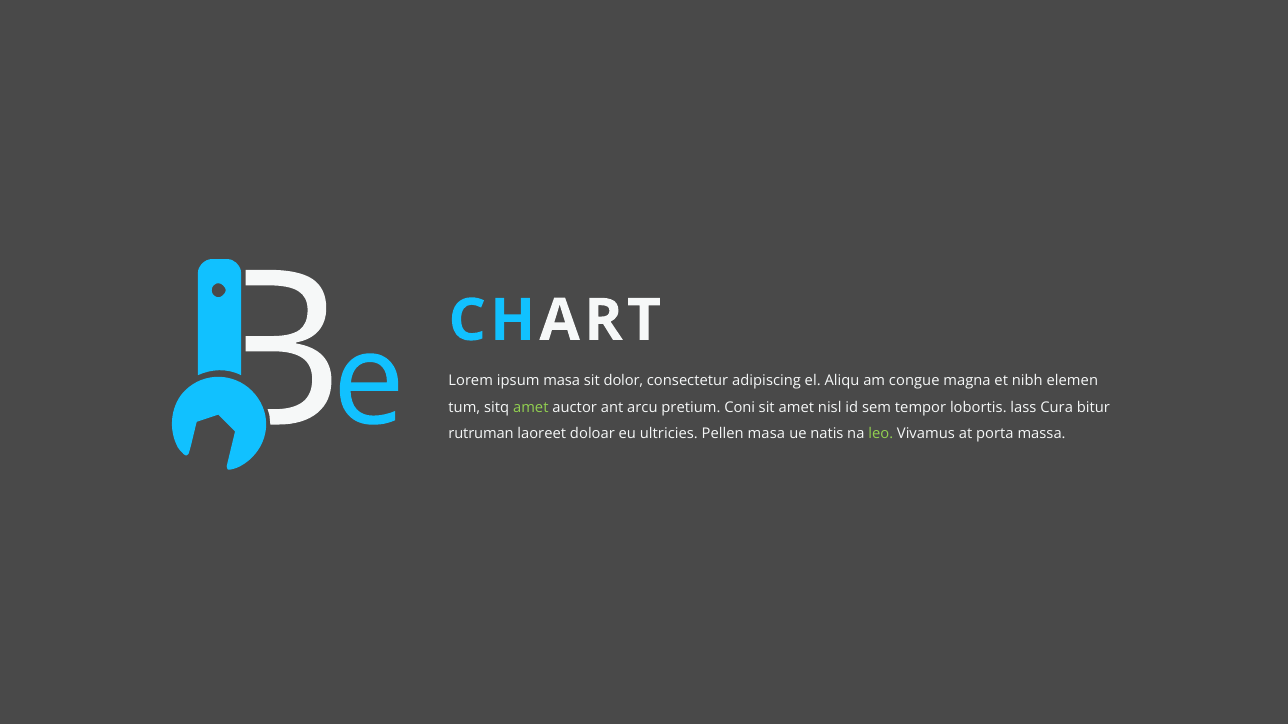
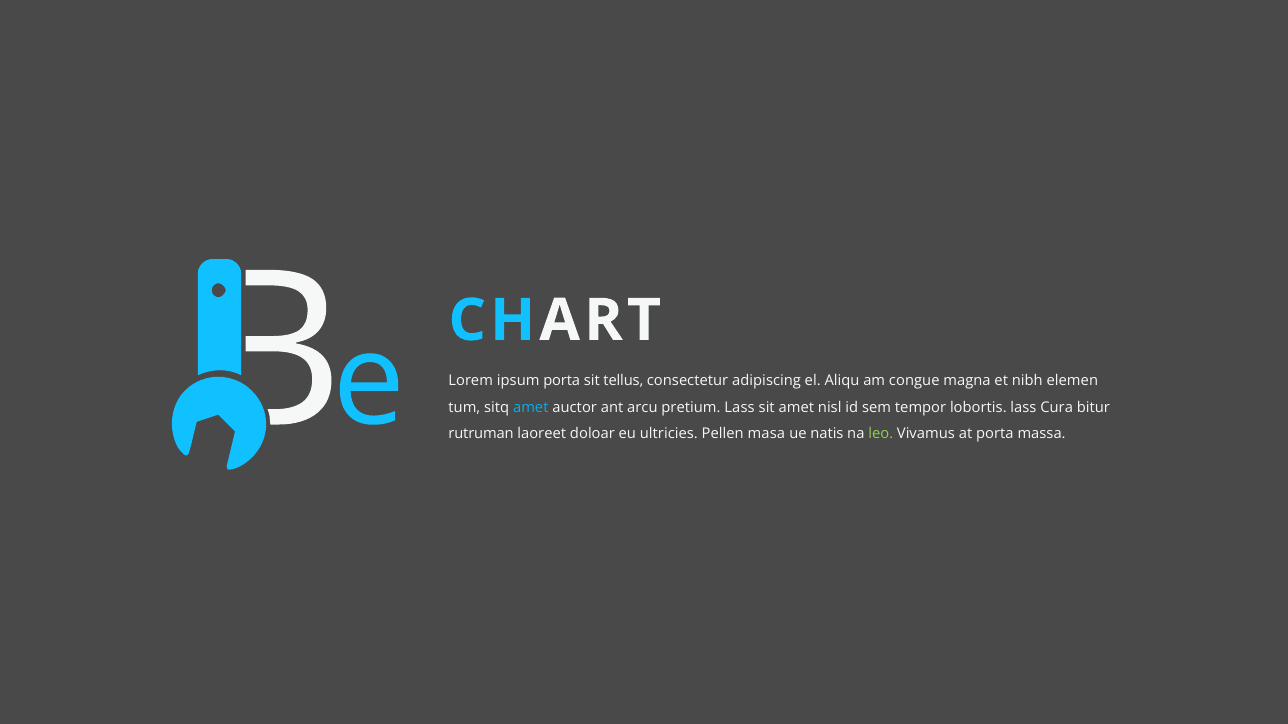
ipsum masa: masa -> porta (562, 381)
dolor: dolor -> tellus (623, 381)
amet colour: light green -> light blue (531, 408)
pretium Coni: Coni -> Lass (740, 408)
